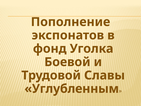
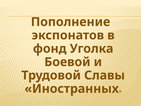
Углубленным: Углубленным -> Иностранных (72, 89)
